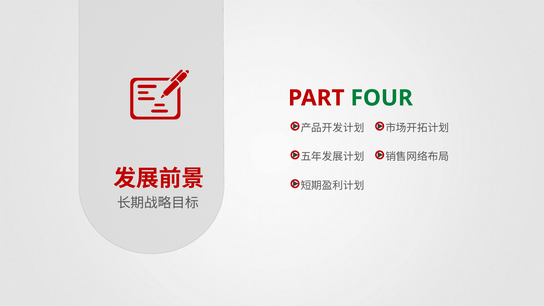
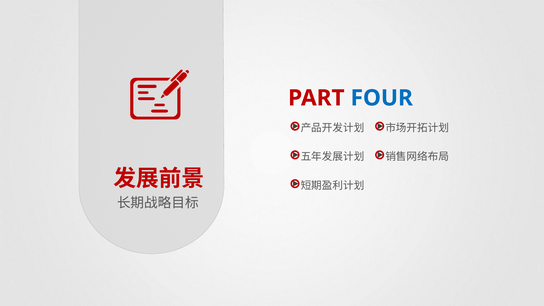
FOUR colour: green -> blue (382, 98)
